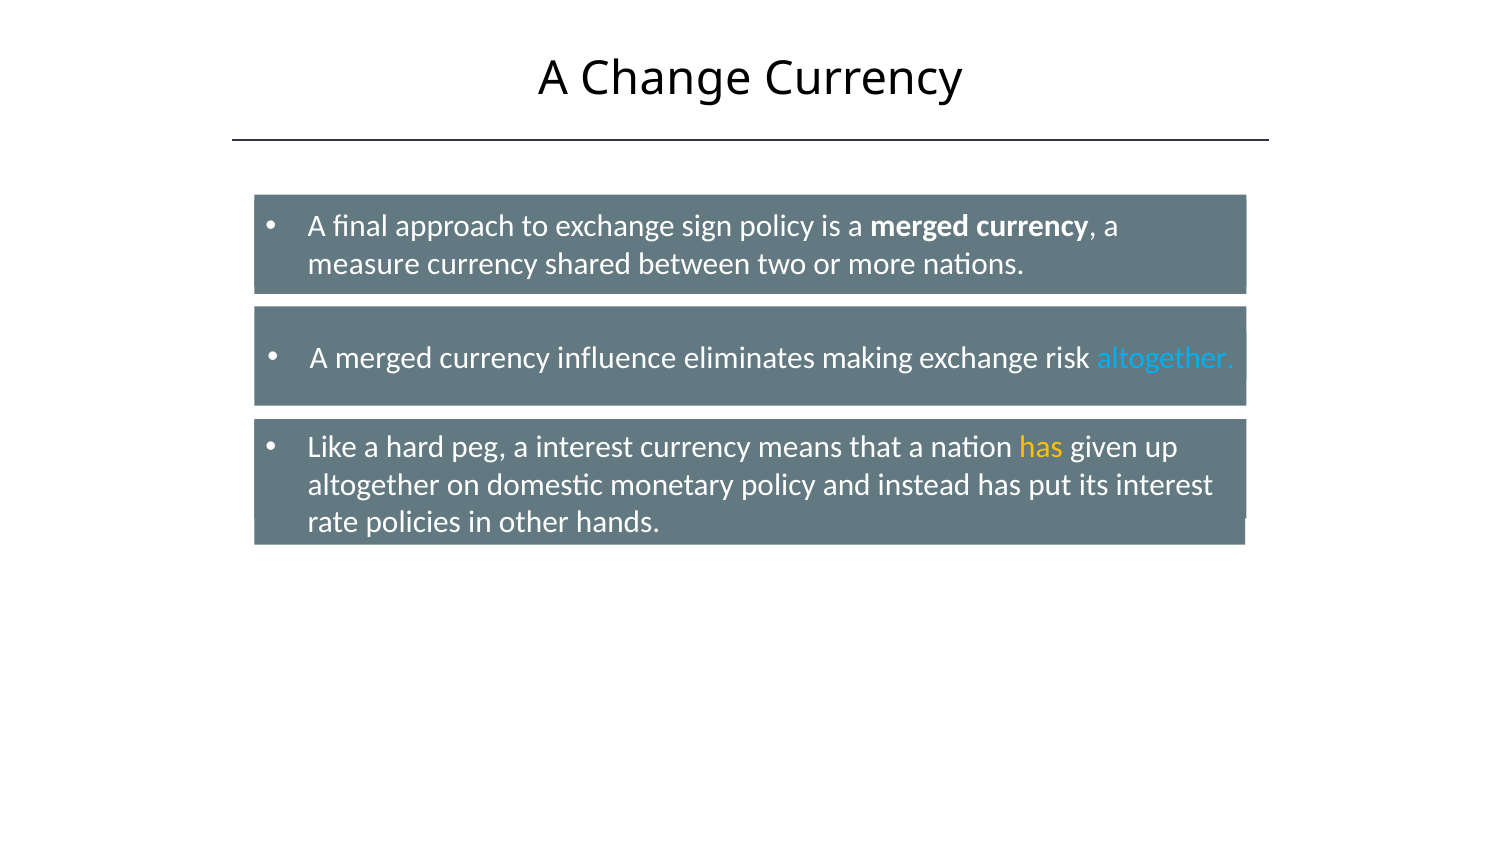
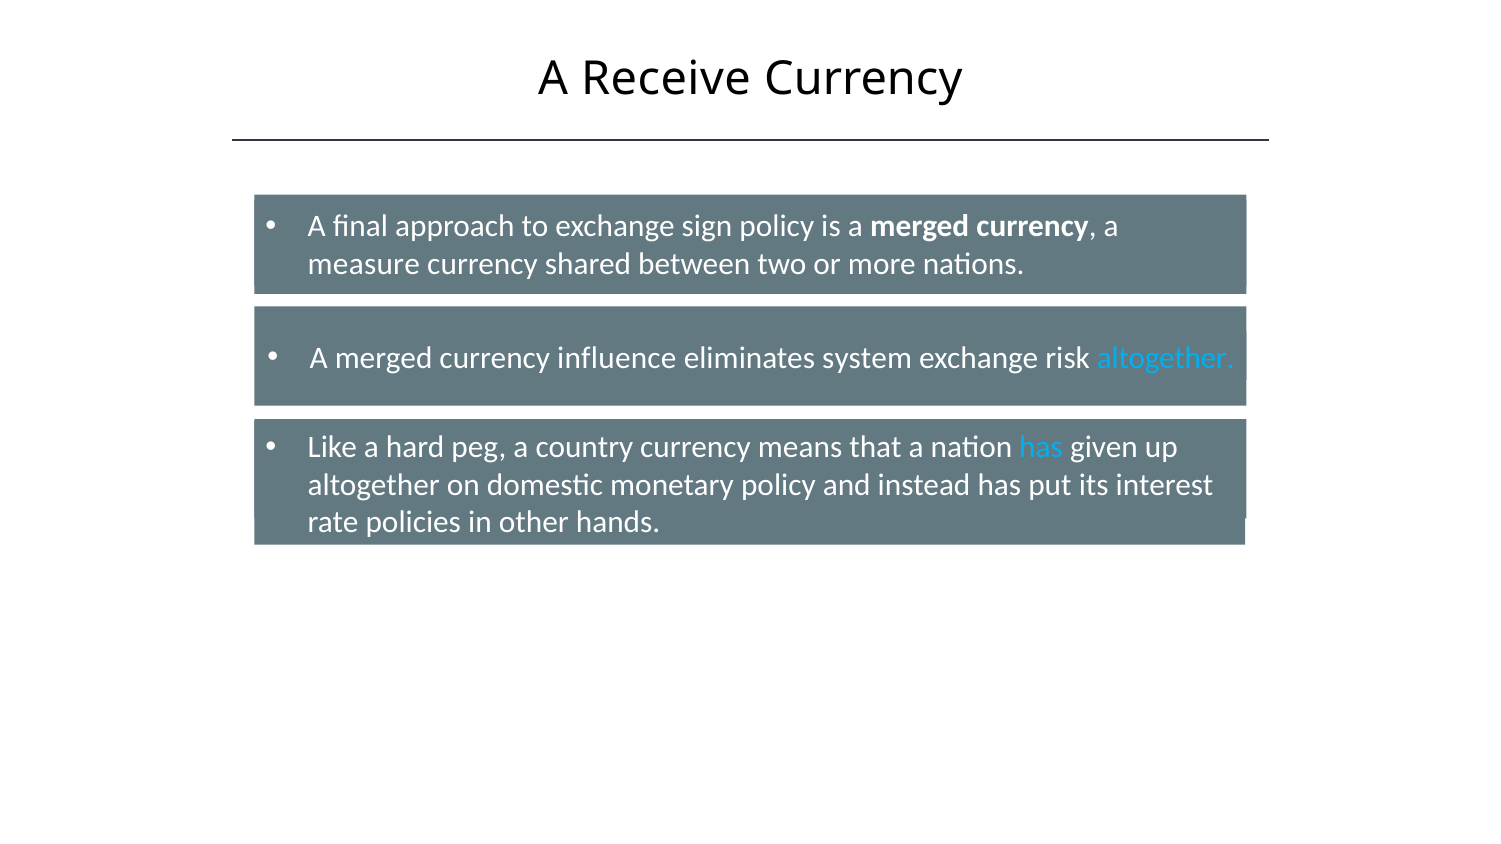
Change: Change -> Receive (666, 79)
making: making -> system (867, 358)
a interest: interest -> country (584, 448)
has colour: yellow -> light blue (1041, 448)
